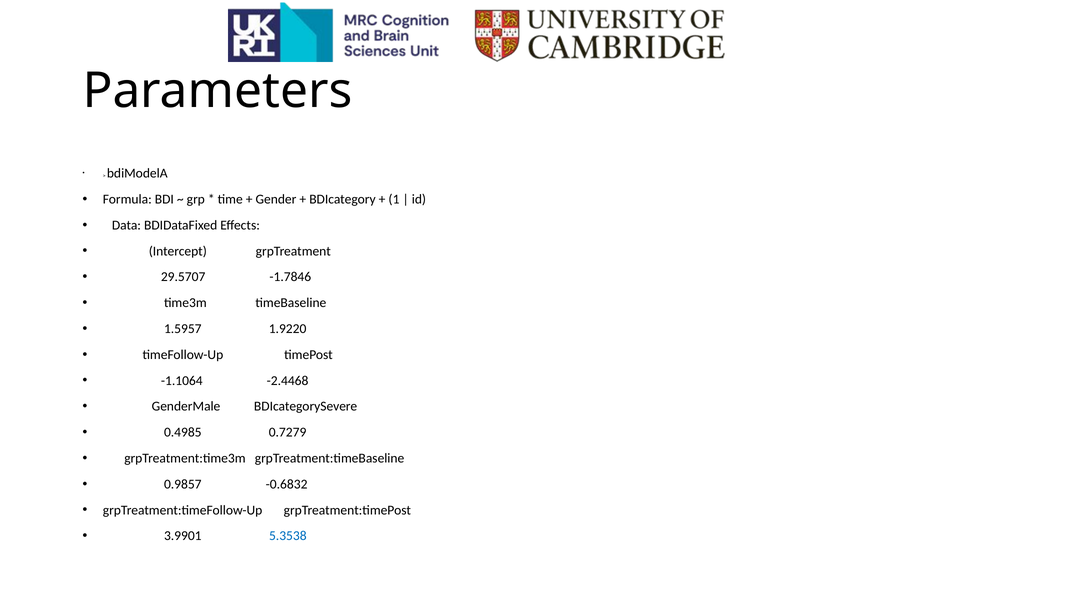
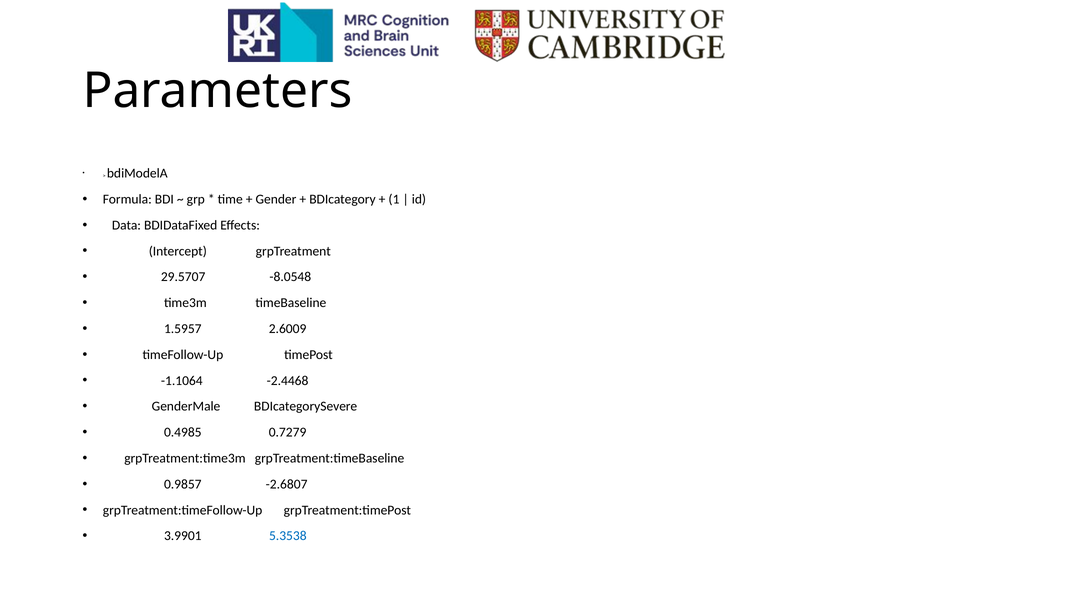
-1.7846: -1.7846 -> -8.0548 (290, 277)
1.9220: 1.9220 -> 2.6009 (288, 329)
-0.6832: -0.6832 -> -2.6807 (287, 484)
